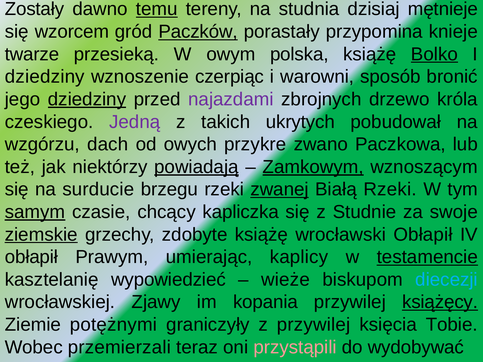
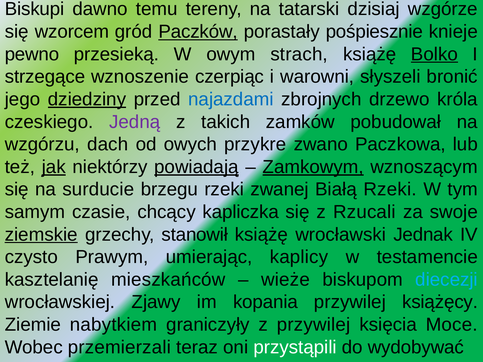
Zostały: Zostały -> Biskupi (35, 9)
temu underline: present -> none (157, 9)
studnia: studnia -> tatarski (309, 9)
mętnieje: mętnieje -> wzgórze (443, 9)
przypomina: przypomina -> pośpiesznie (374, 32)
twarze: twarze -> pewno (32, 54)
polska: polska -> strach (299, 54)
dziedziny: dziedziny -> strzegące (45, 77)
sposób: sposób -> słyszeli (390, 77)
najazdami colour: purple -> blue (231, 99)
ukrytych: ukrytych -> zamków (300, 122)
jak underline: none -> present (54, 167)
zwanej underline: present -> none (280, 190)
samym underline: present -> none (35, 212)
Studnie: Studnie -> Rzucali (364, 212)
zdobyte: zdobyte -> stanowił (195, 235)
wrocławski Obłapił: Obłapił -> Jednak (423, 235)
obłapił: obłapił -> czysto (31, 257)
testamencie underline: present -> none (427, 257)
wypowiedzieć: wypowiedzieć -> mieszkańców (168, 280)
książęcy underline: present -> none (440, 302)
potężnymi: potężnymi -> nabytkiem (114, 325)
Tobie: Tobie -> Moce (452, 325)
przystąpili colour: pink -> white (295, 347)
